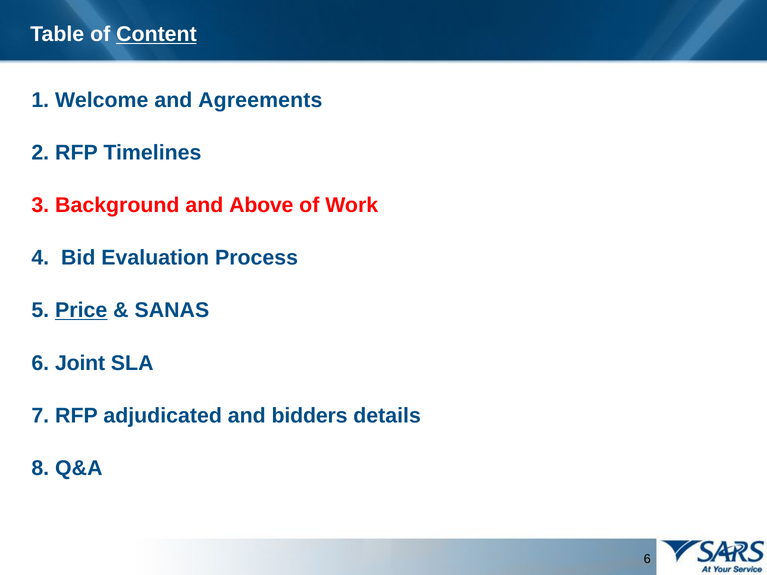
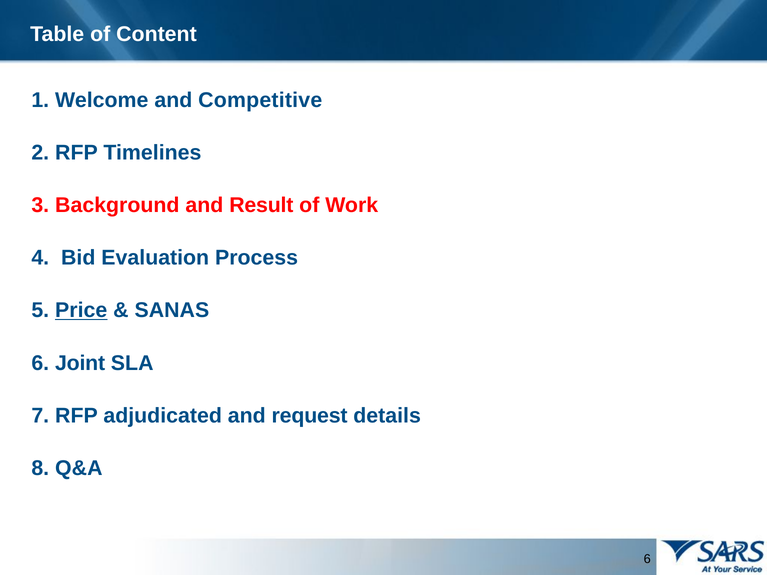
Content underline: present -> none (156, 34)
Agreements: Agreements -> Competitive (260, 100)
Above: Above -> Result (261, 205)
bidders: bidders -> request (310, 416)
